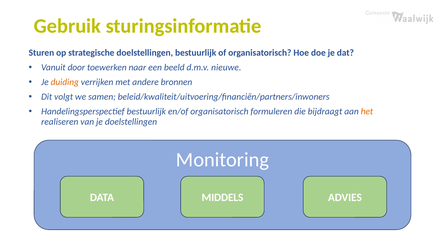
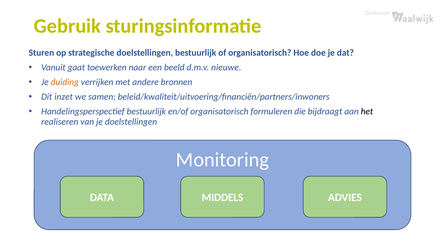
door: door -> gaat (76, 67)
volgt: volgt -> inzet (64, 97)
het colour: orange -> black (367, 111)
